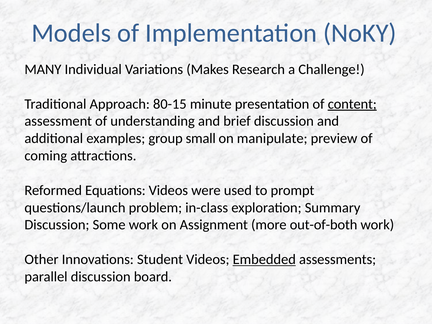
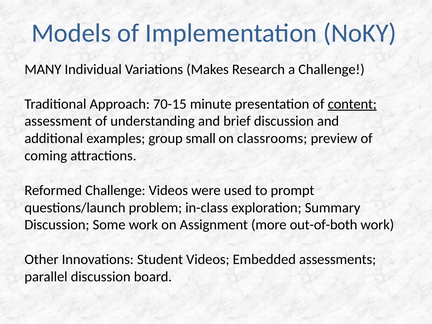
80-15: 80-15 -> 70-15 (170, 104)
manipulate: manipulate -> classrooms (272, 138)
Reformed Equations: Equations -> Challenge (115, 190)
Embedded underline: present -> none (264, 259)
